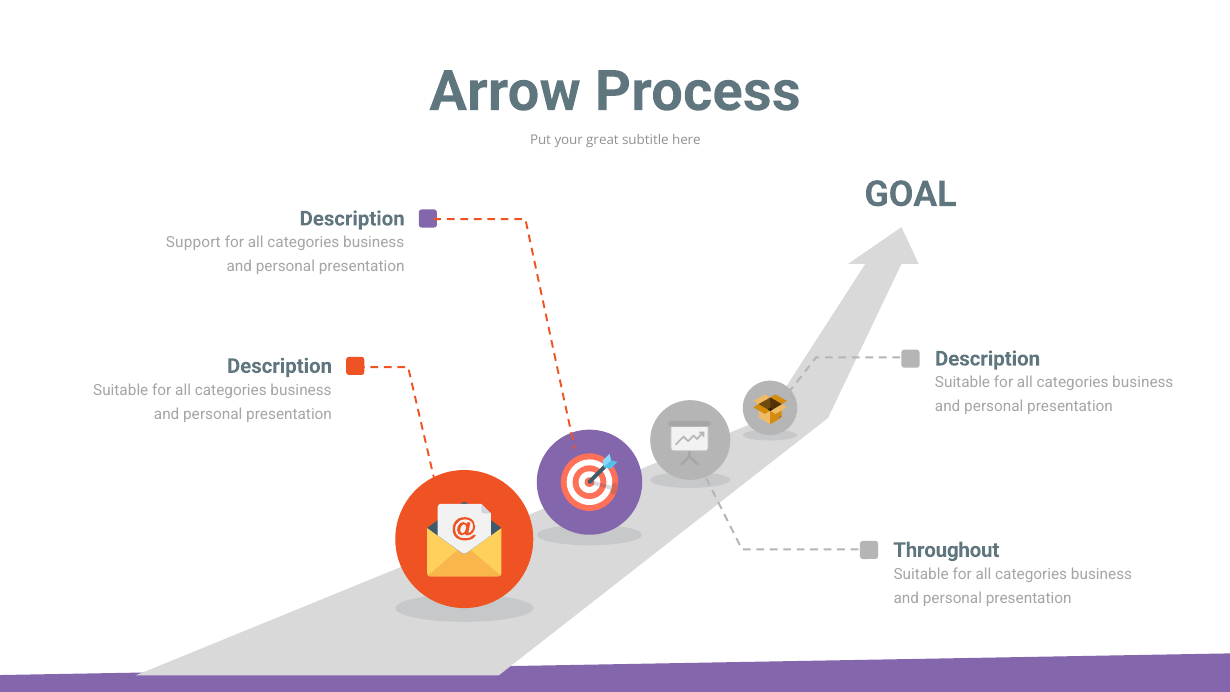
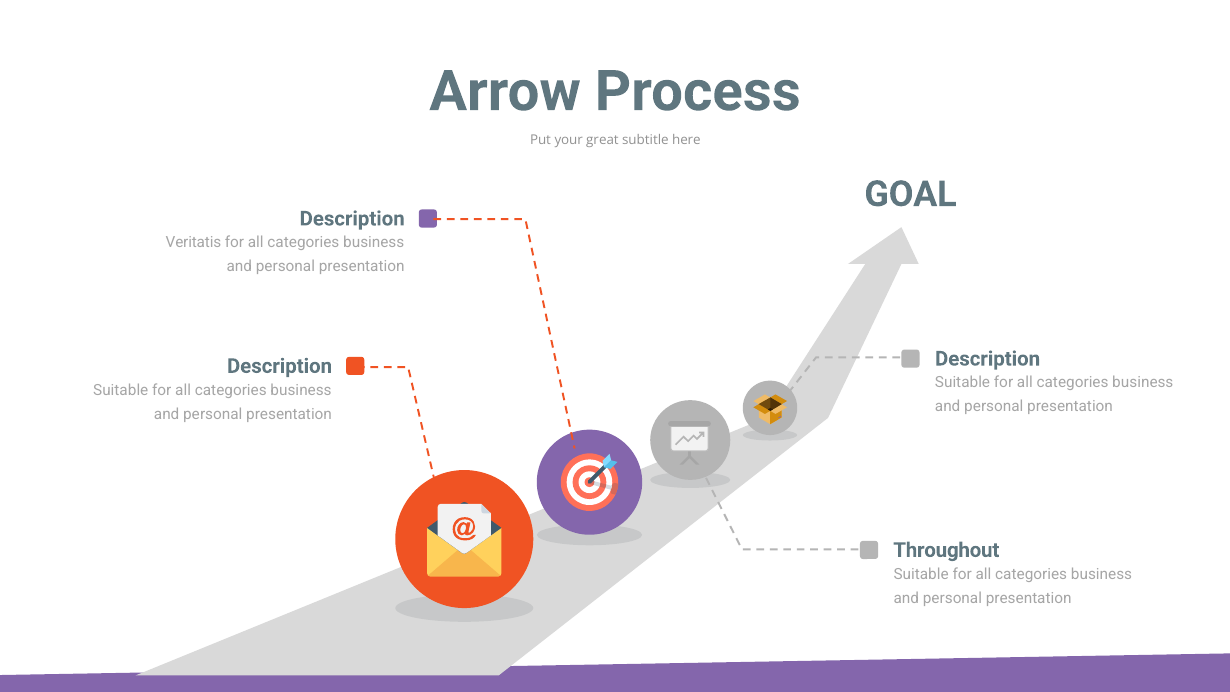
Support: Support -> Veritatis (193, 243)
